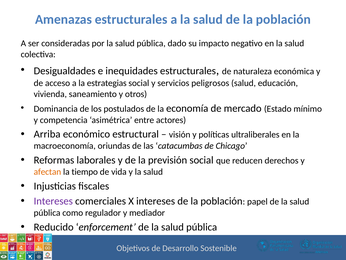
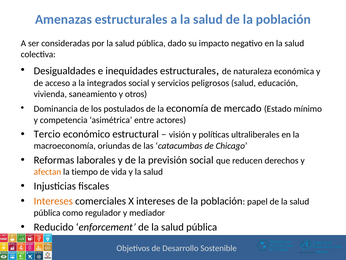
estrategias: estrategias -> integrados (107, 83)
Arriba: Arriba -> Tercio (47, 134)
Intereses colour: purple -> orange (53, 201)
